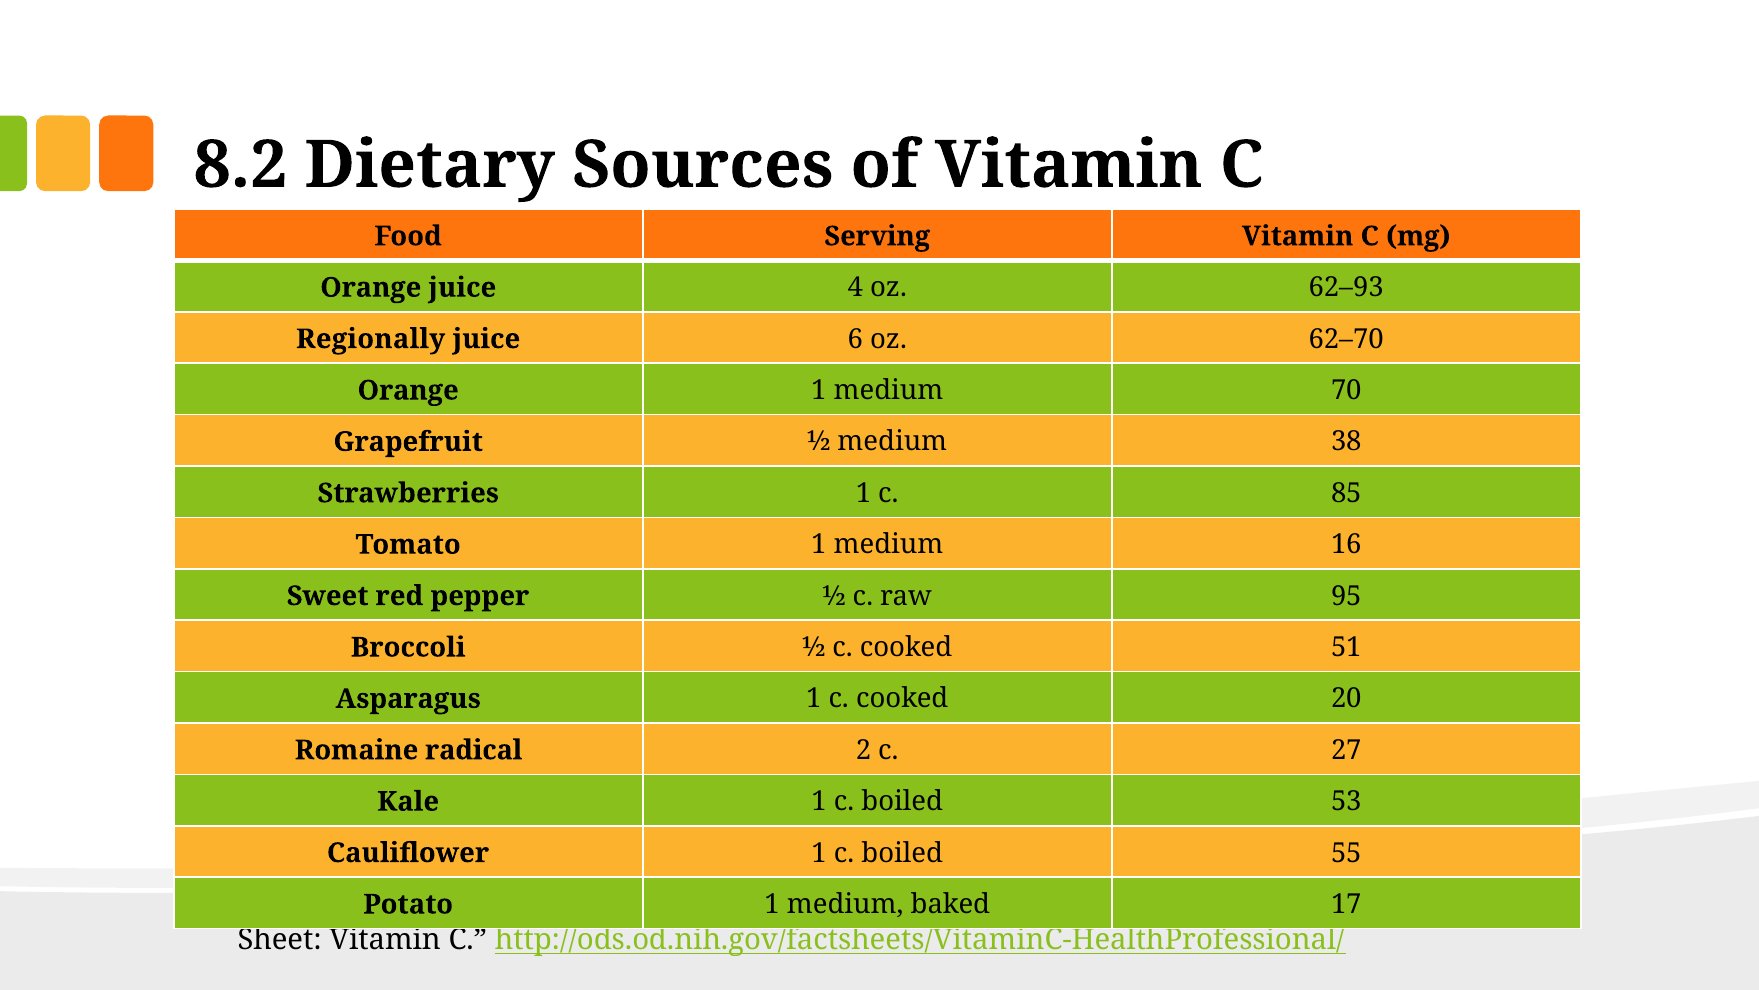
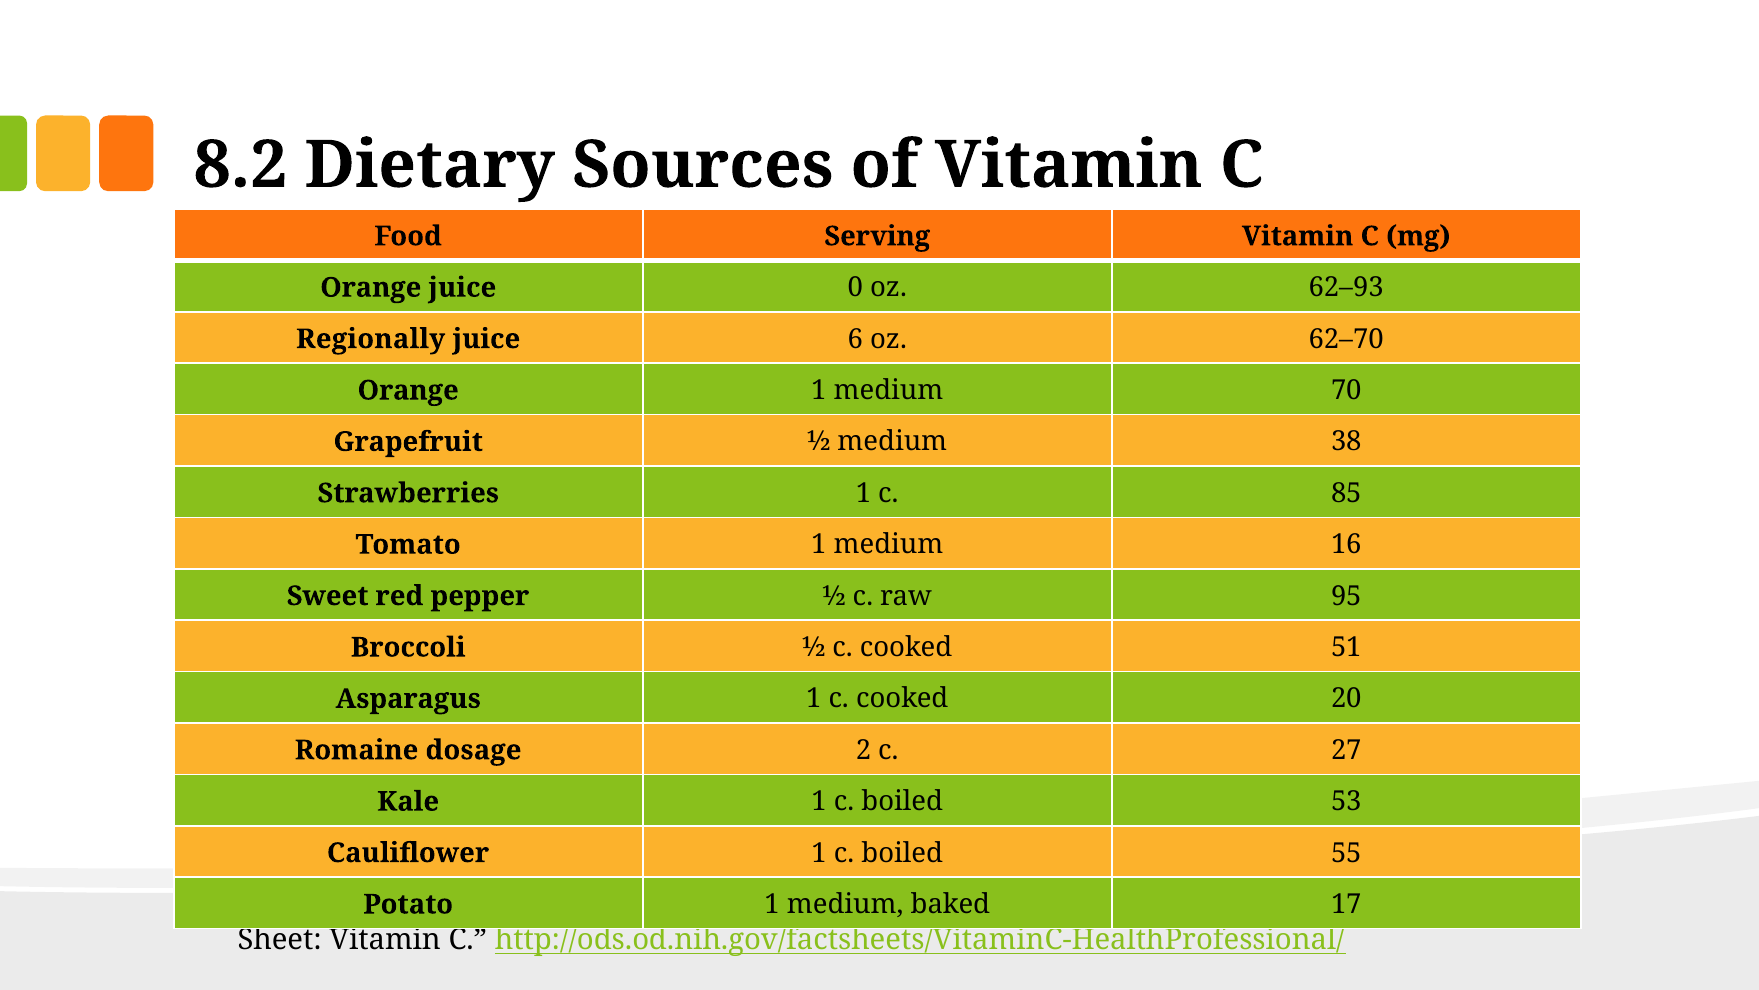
4: 4 -> 0 (855, 288)
radical: radical -> dosage (474, 750)
